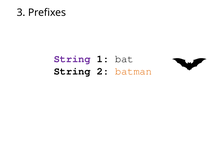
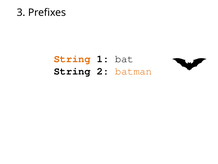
String colour: purple -> orange (72, 59)
